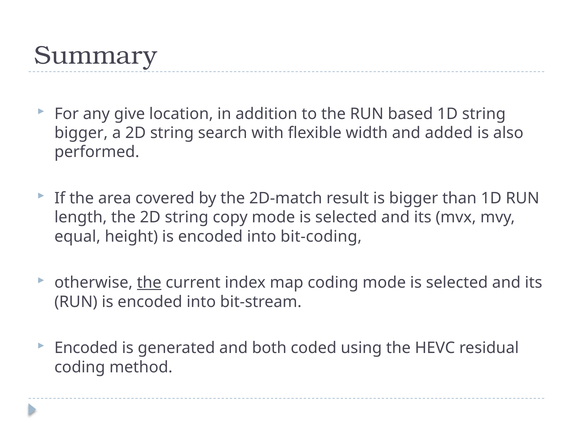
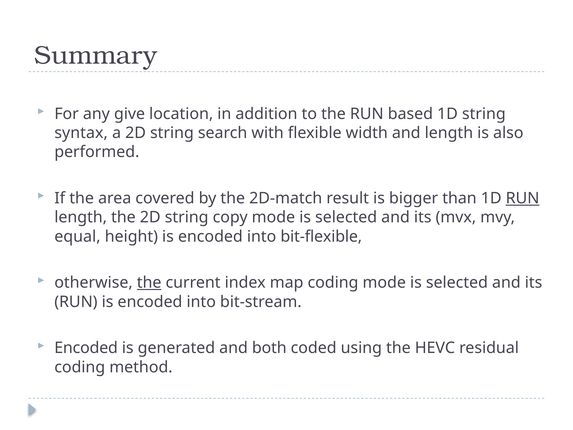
bigger: bigger -> syntax (81, 133)
and added: added -> length (449, 133)
RUN underline: none -> present (523, 198)
bit-coding: bit-coding -> bit-flexible (321, 236)
